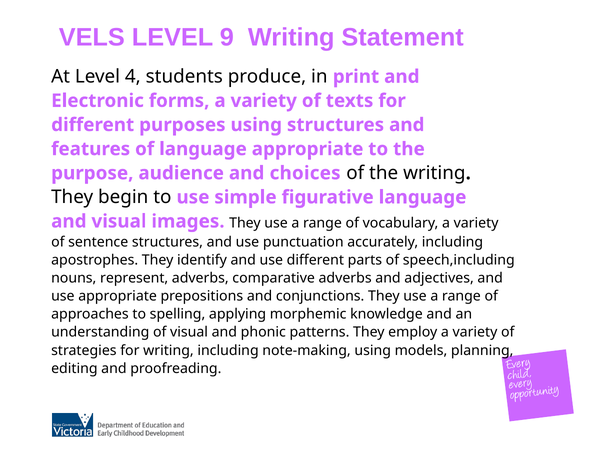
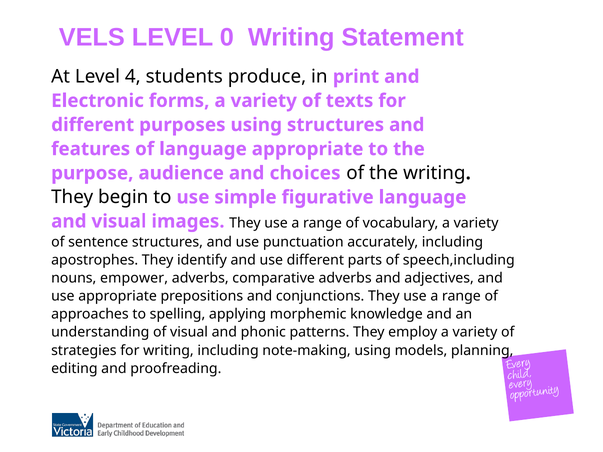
9: 9 -> 0 (227, 38)
represent: represent -> empower (134, 278)
